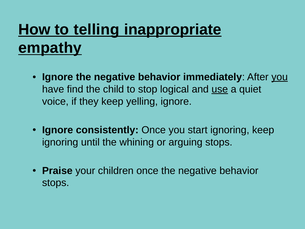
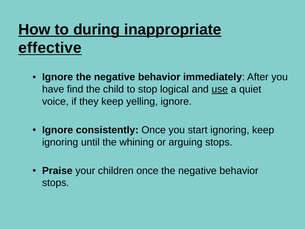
telling: telling -> during (97, 30)
empathy: empathy -> effective (50, 48)
you underline: present -> none (280, 77)
